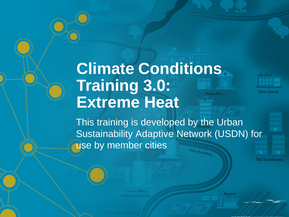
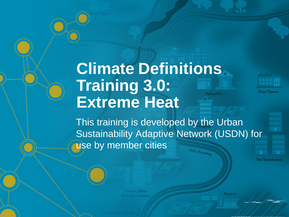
Conditions: Conditions -> Definitions (180, 69)
